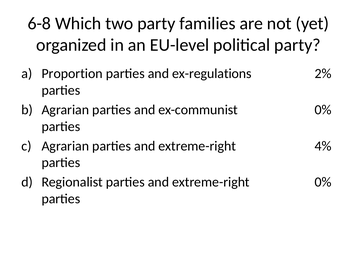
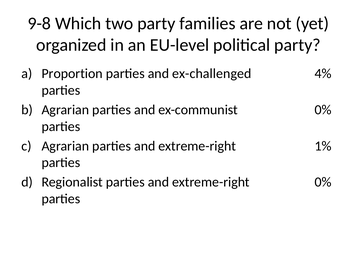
6-8: 6-8 -> 9-8 (39, 24)
ex-regulations: ex-regulations -> ex-challenged (212, 74)
2%: 2% -> 4% (323, 74)
4%: 4% -> 1% (323, 146)
